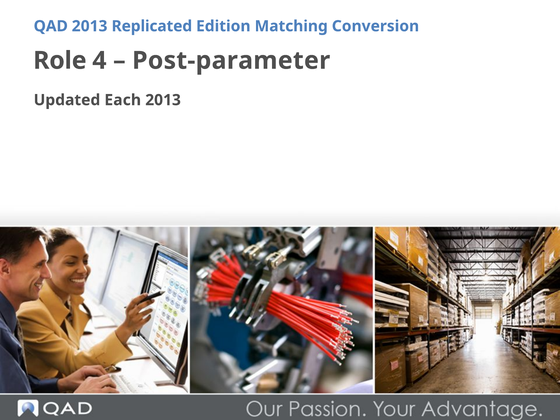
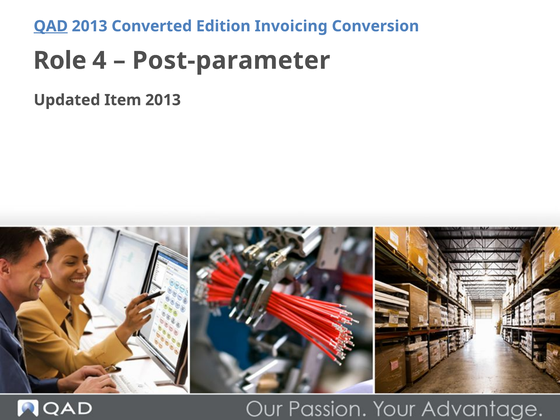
QAD underline: none -> present (51, 26)
Replicated: Replicated -> Converted (152, 26)
Matching: Matching -> Invoicing (291, 26)
Each: Each -> Item (123, 100)
